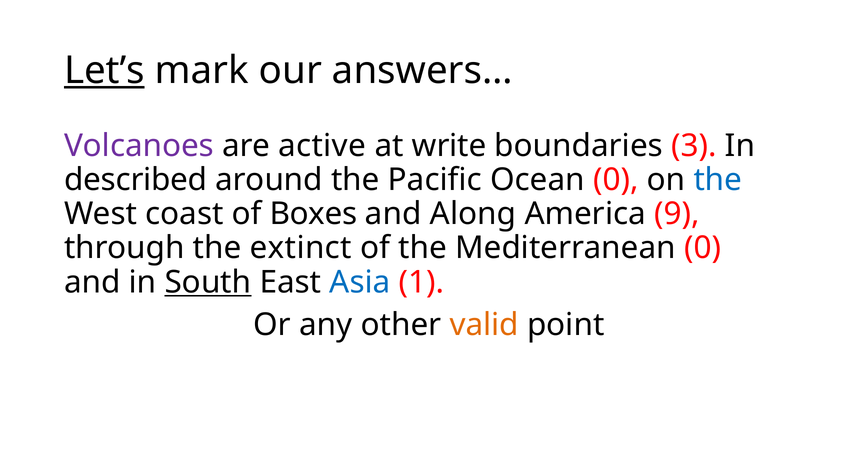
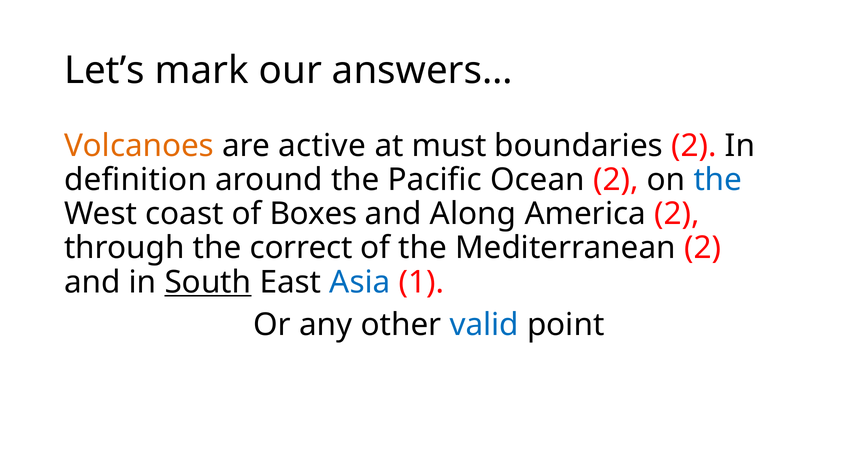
Let’s underline: present -> none (104, 71)
Volcanoes colour: purple -> orange (139, 146)
write: write -> must (449, 146)
boundaries 3: 3 -> 2 (694, 146)
described: described -> definition (136, 180)
Ocean 0: 0 -> 2 (616, 180)
America 9: 9 -> 2 (677, 214)
extinct: extinct -> correct (301, 248)
Mediterranean 0: 0 -> 2 (703, 248)
valid colour: orange -> blue (484, 325)
